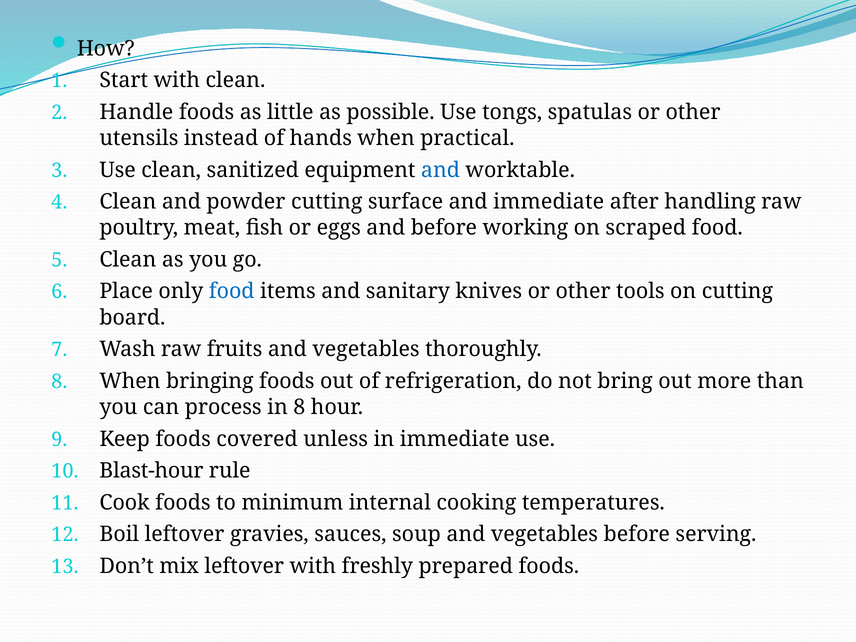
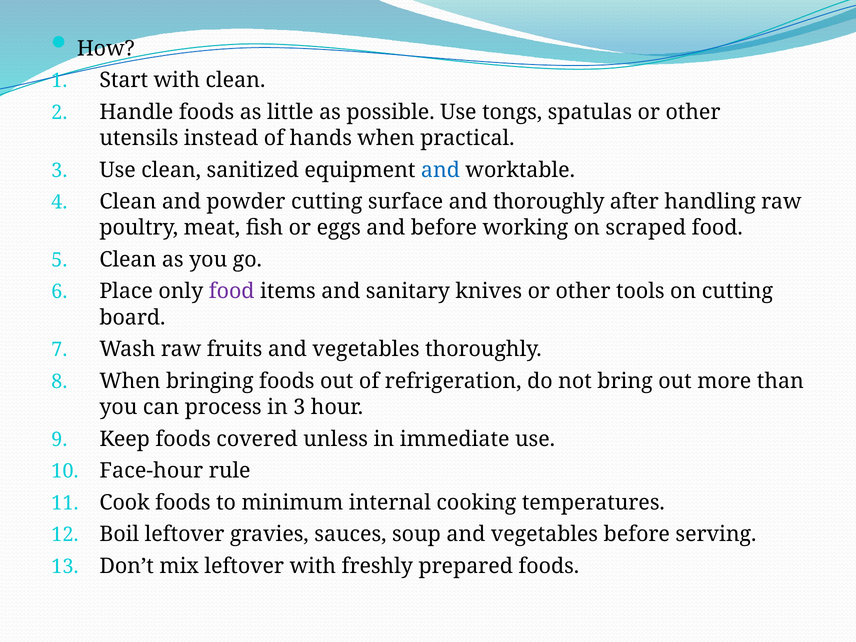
and immediate: immediate -> thoroughly (549, 202)
food colour: blue -> purple (232, 291)
in 8: 8 -> 3 (299, 407)
Blast-hour: Blast-hour -> Face-hour (151, 471)
